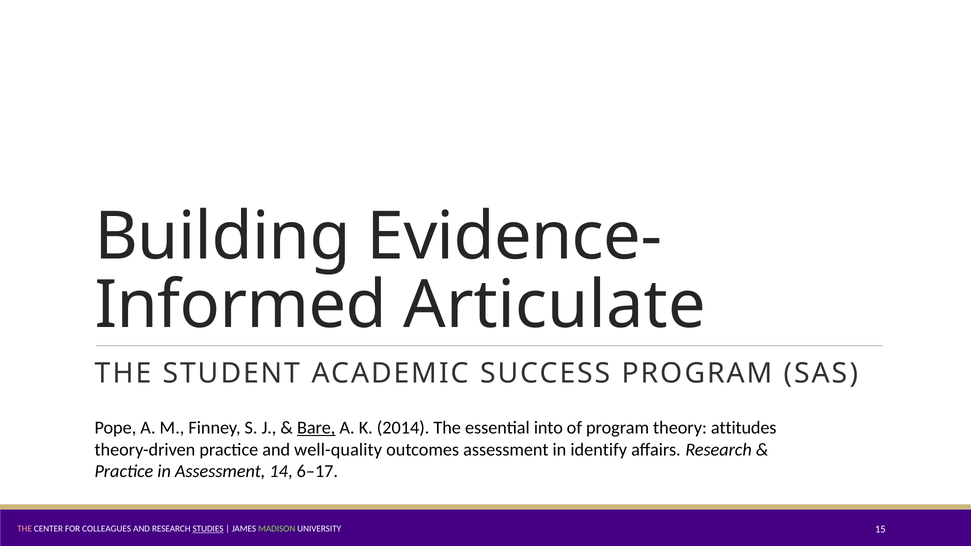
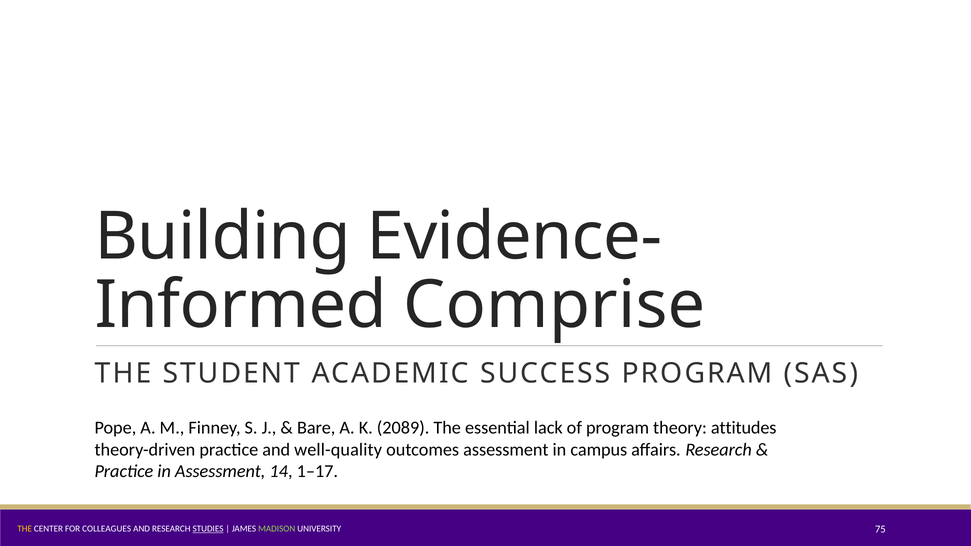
Articulate: Articulate -> Comprise (554, 305)
Bare underline: present -> none (316, 428)
2014: 2014 -> 2089 (403, 428)
into: into -> lack (548, 428)
identify: identify -> campus (599, 450)
6–17: 6–17 -> 1–17 (317, 472)
THE colour: pink -> yellow (25, 529)
15: 15 -> 75 (880, 530)
